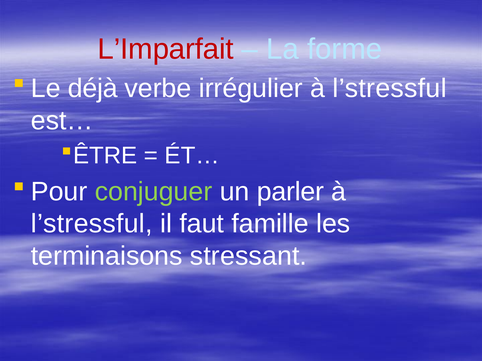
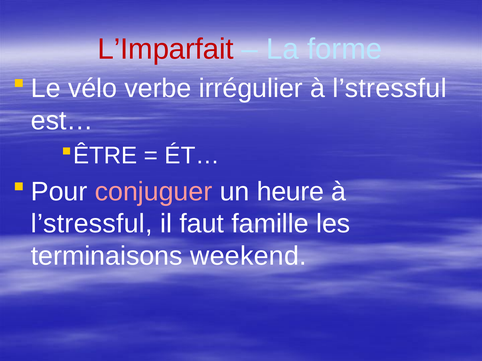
déjà: déjà -> vélo (93, 89)
conjuguer colour: light green -> pink (154, 192)
parler: parler -> heure (290, 192)
stressant: stressant -> weekend (248, 256)
